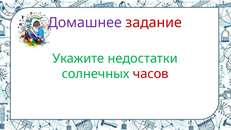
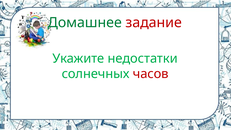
Домашнее colour: purple -> green (85, 23)
